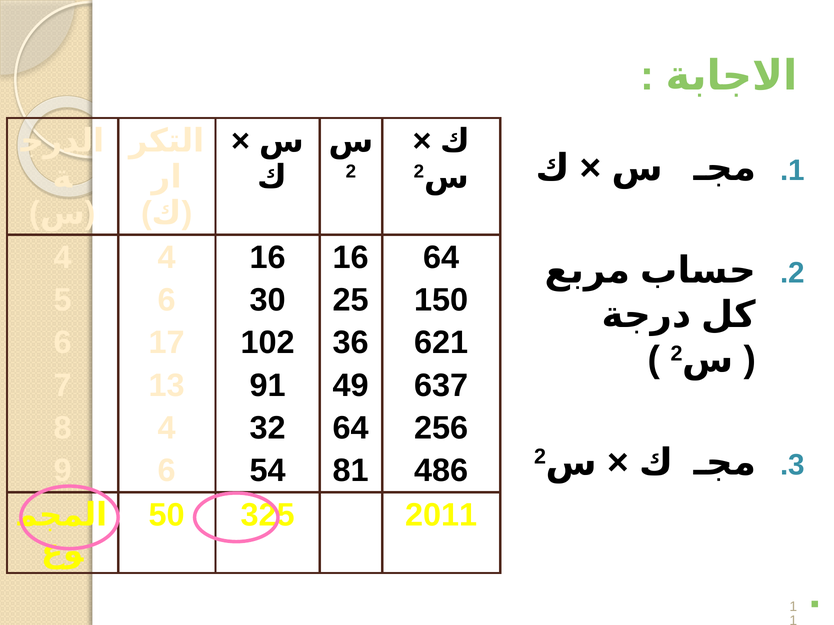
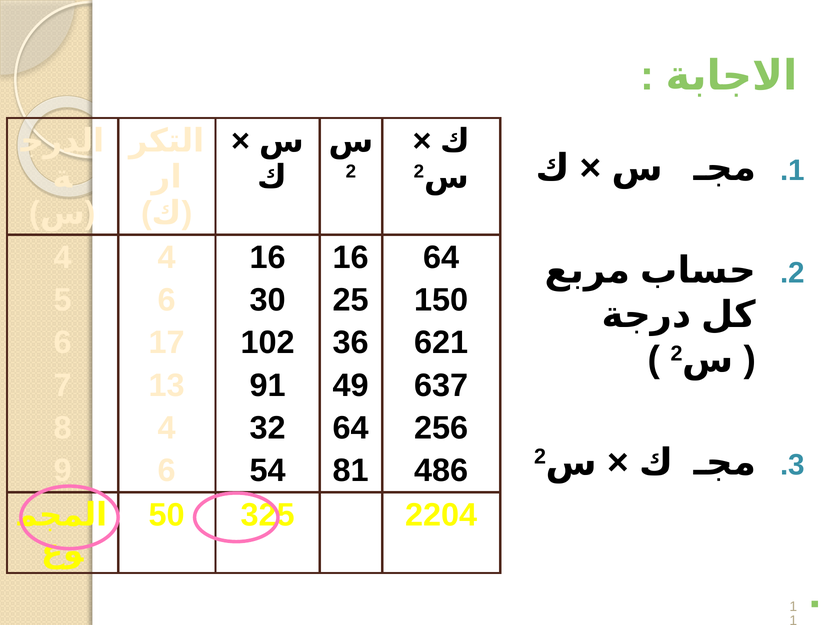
2011: 2011 -> 2204 (441, 516)
